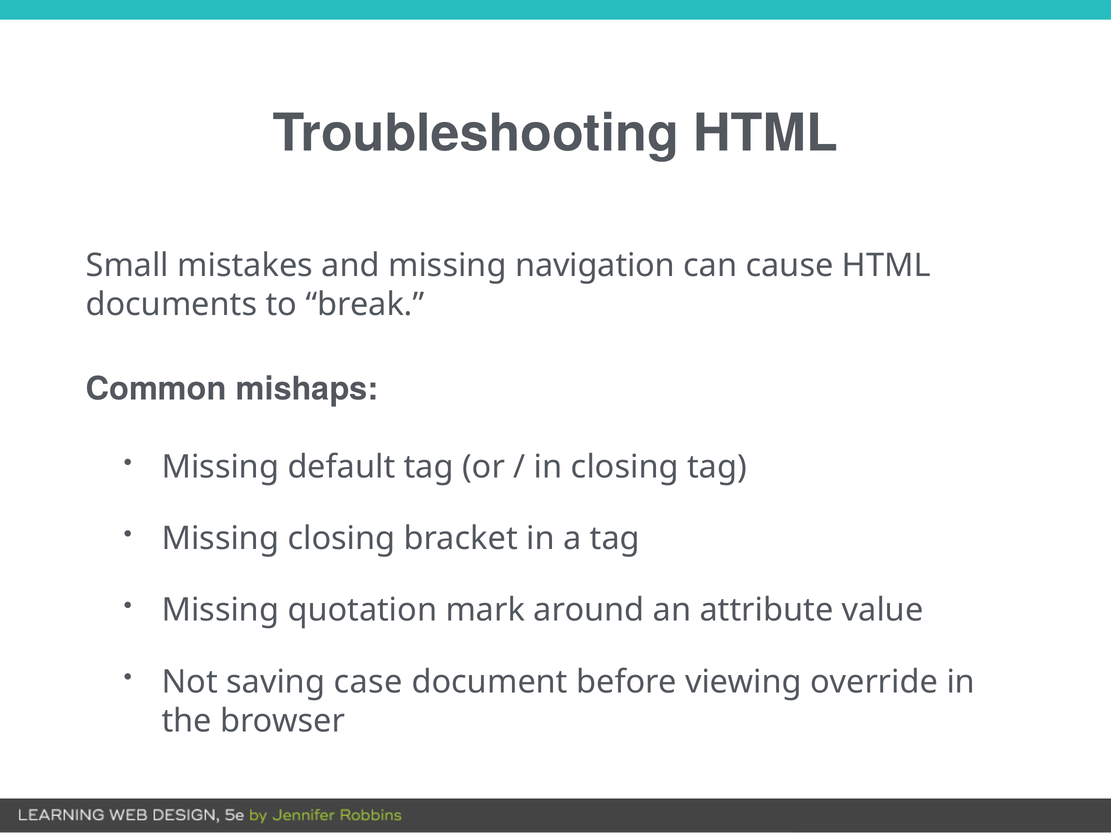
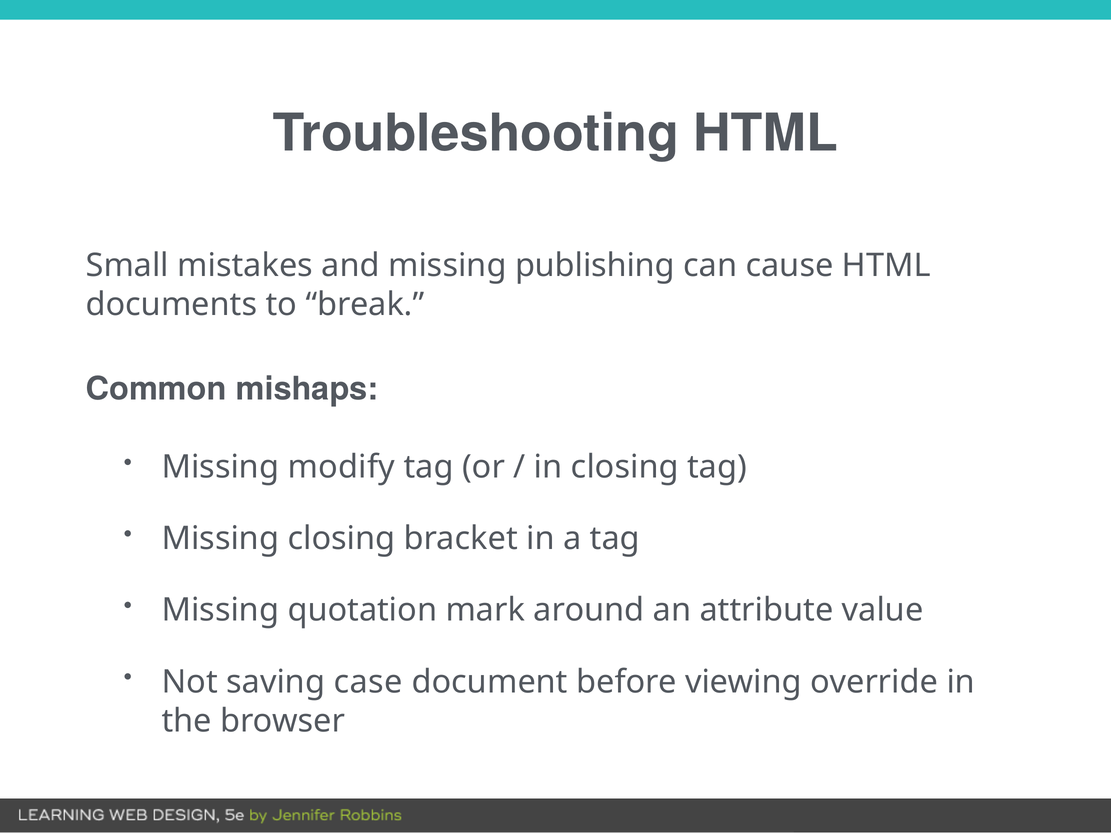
navigation: navigation -> publishing (595, 265)
default: default -> modify (341, 467)
